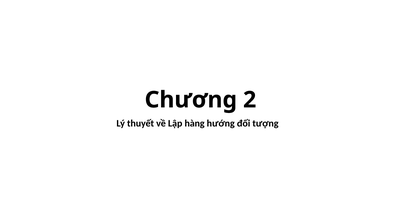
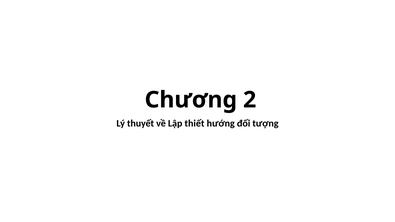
hàng: hàng -> thiết (195, 123)
